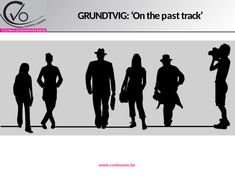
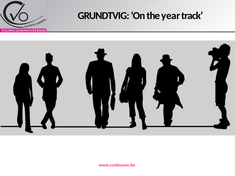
past: past -> year (171, 16)
